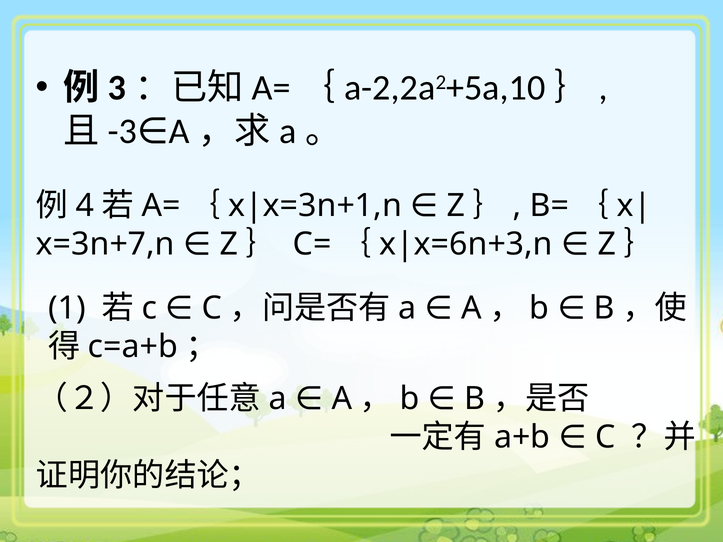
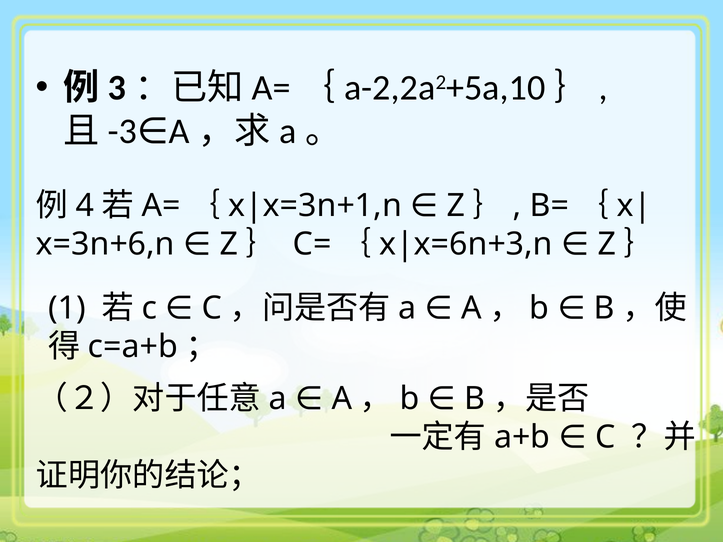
x=3n+7,n: x=3n+7,n -> x=3n+6,n (105, 244)
